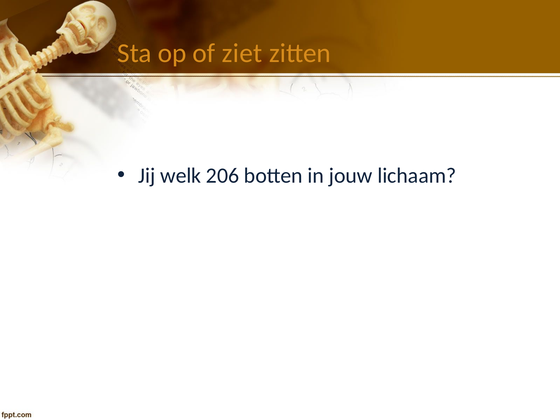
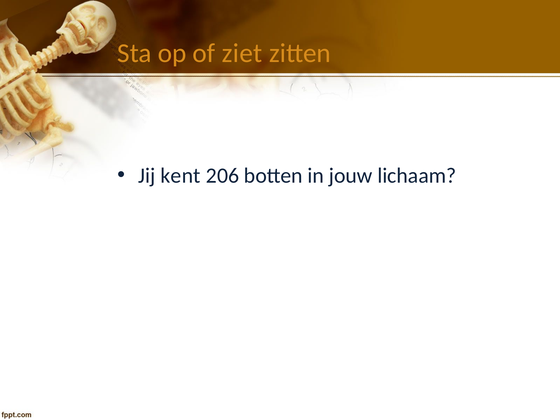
welk: welk -> kent (181, 176)
